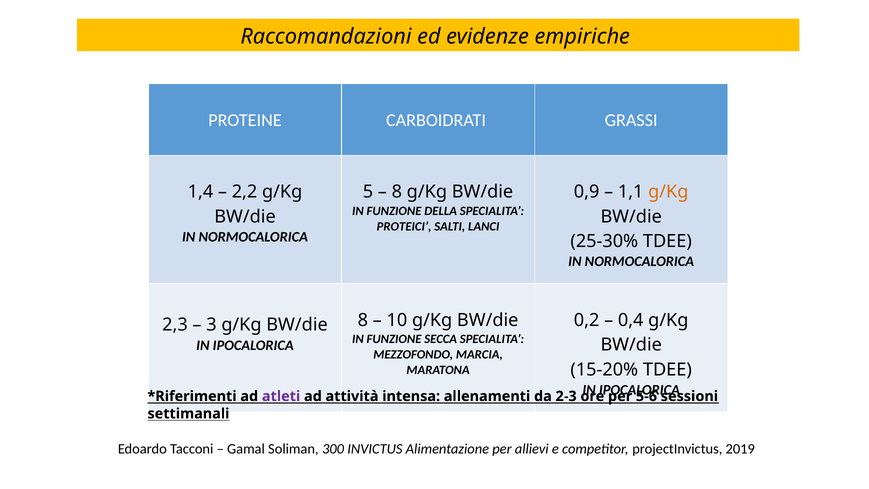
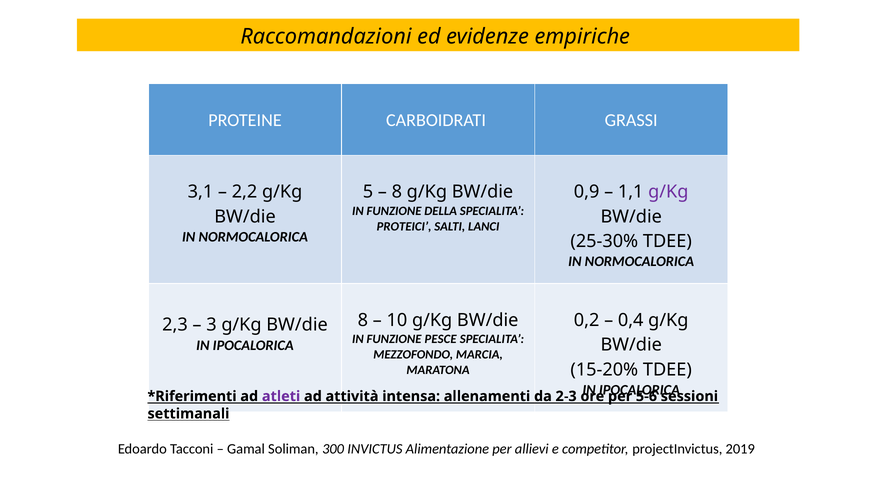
1,4: 1,4 -> 3,1 (200, 192)
g/Kg colour: orange -> purple (668, 192)
SECCA: SECCA -> PESCE (441, 339)
